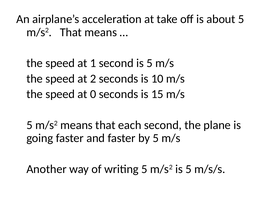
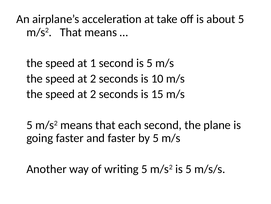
0: 0 -> 2 (93, 94)
